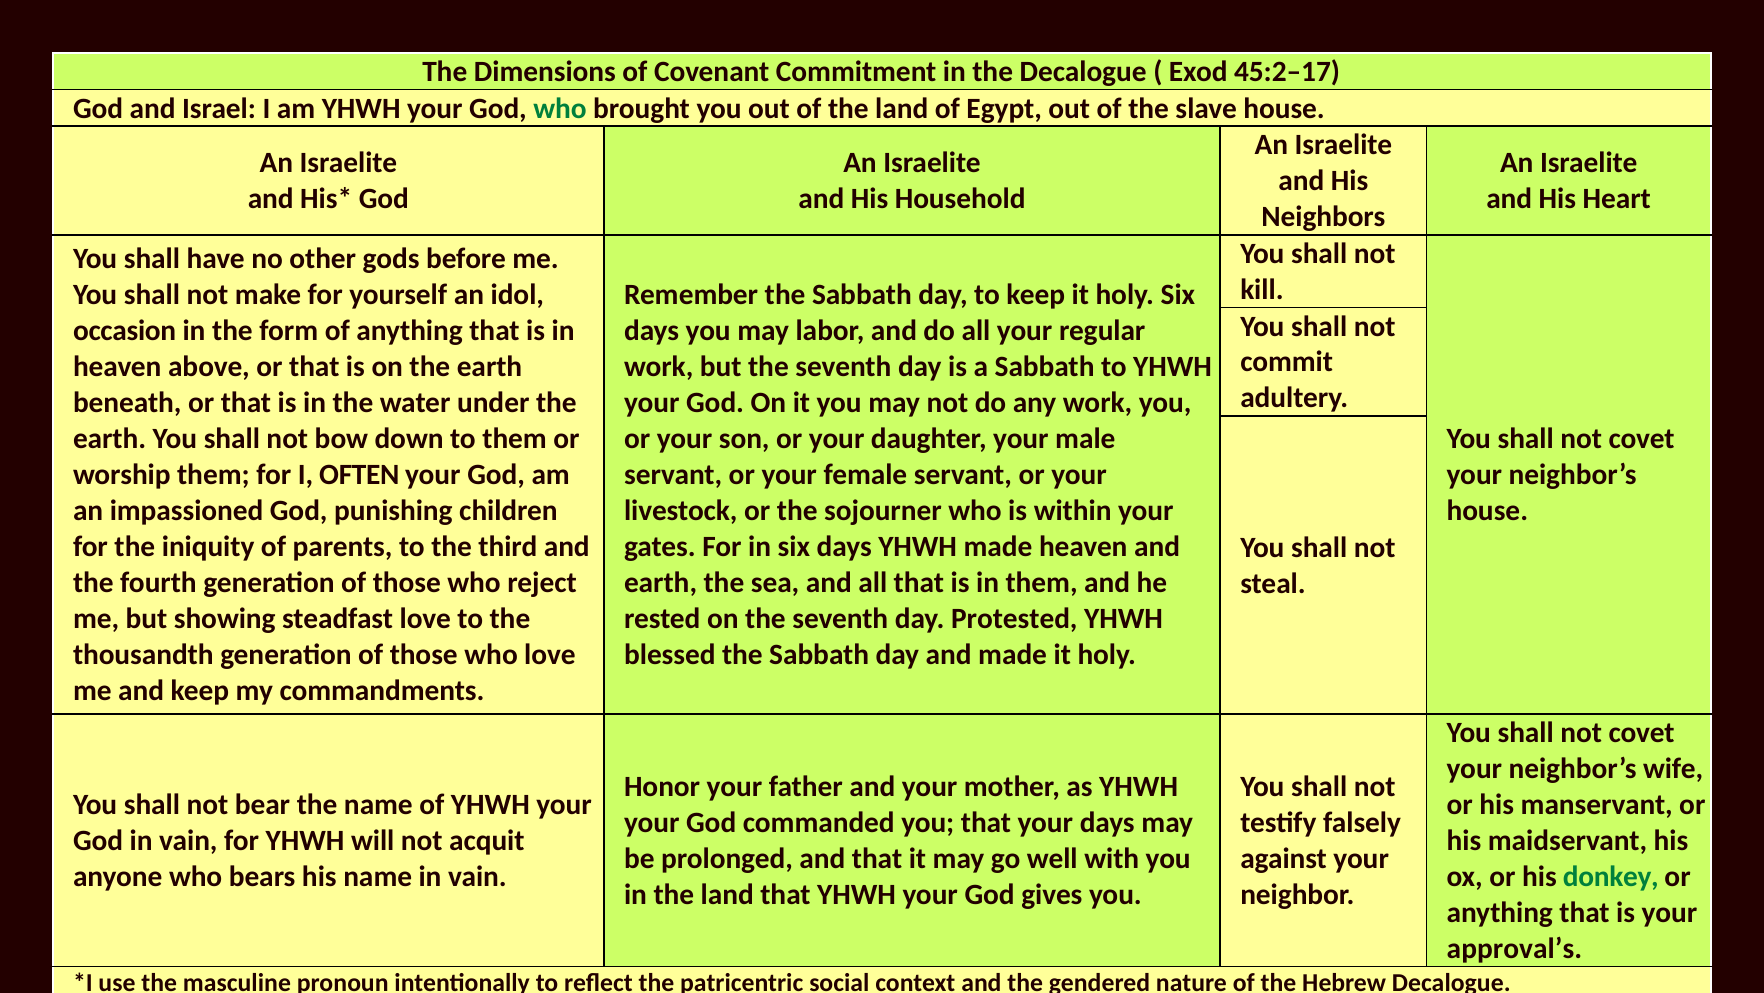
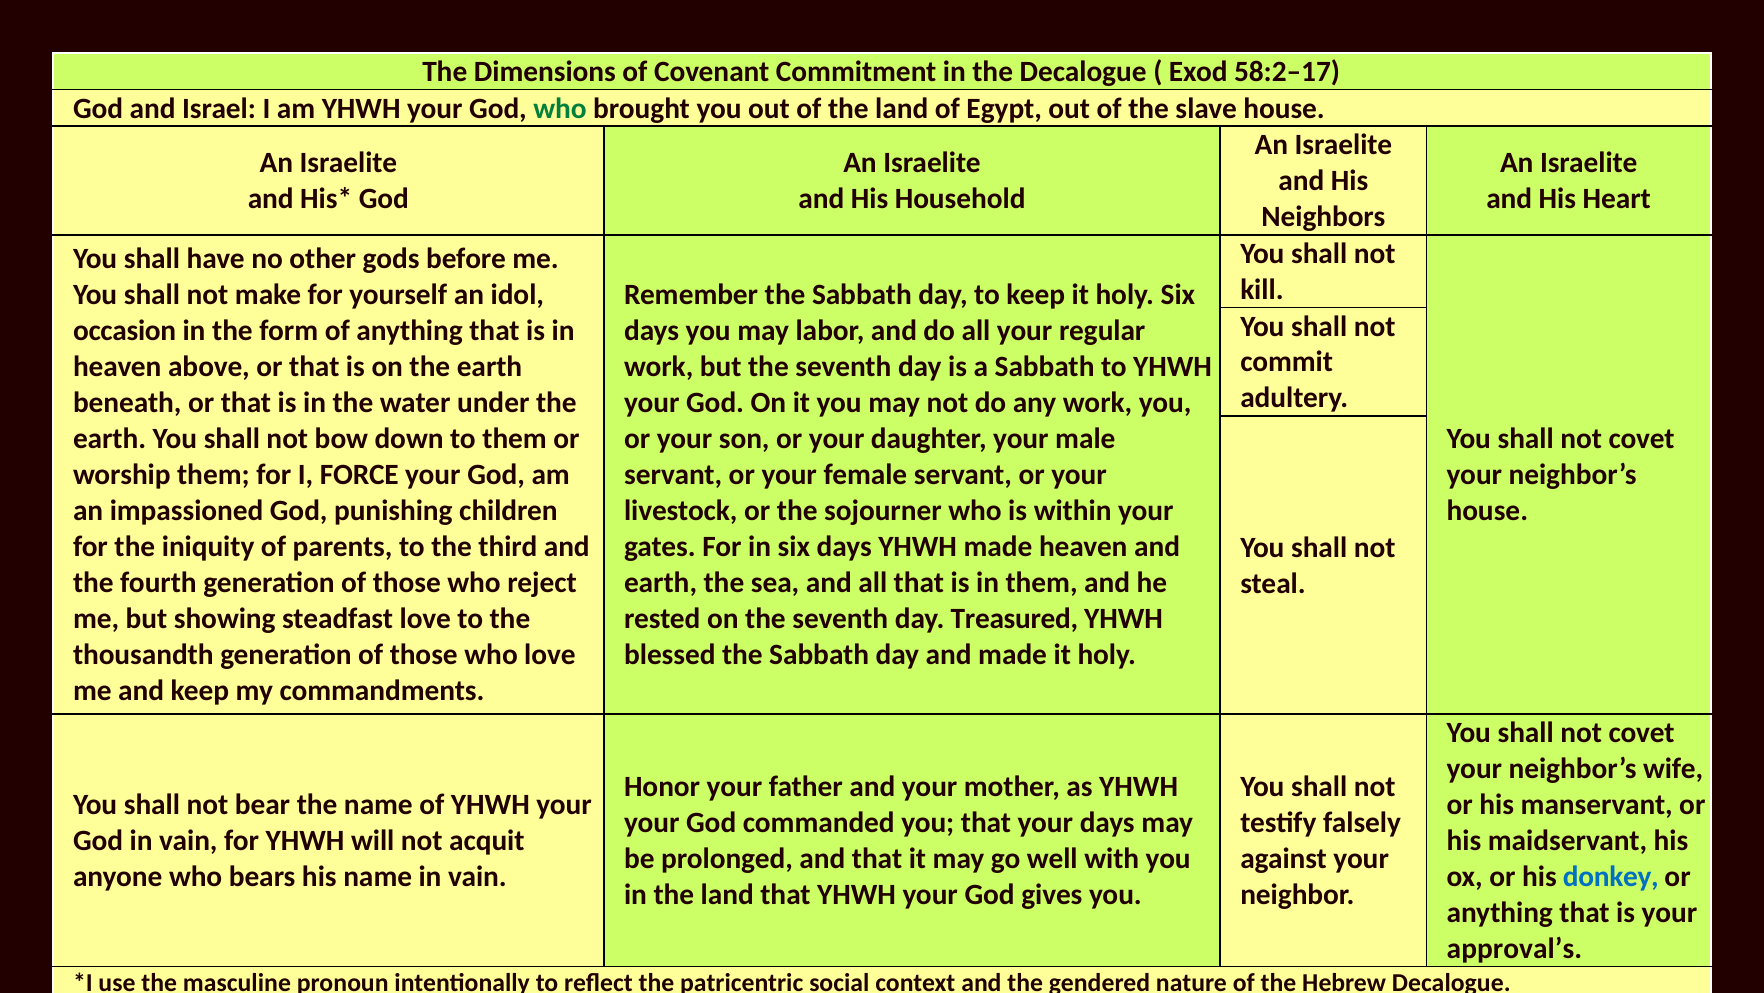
45:2–17: 45:2–17 -> 58:2–17 (1287, 72)
OFTEN: OFTEN -> FORCE (359, 475)
Protested: Protested -> Treasured (1014, 618)
donkey colour: green -> blue (1611, 876)
